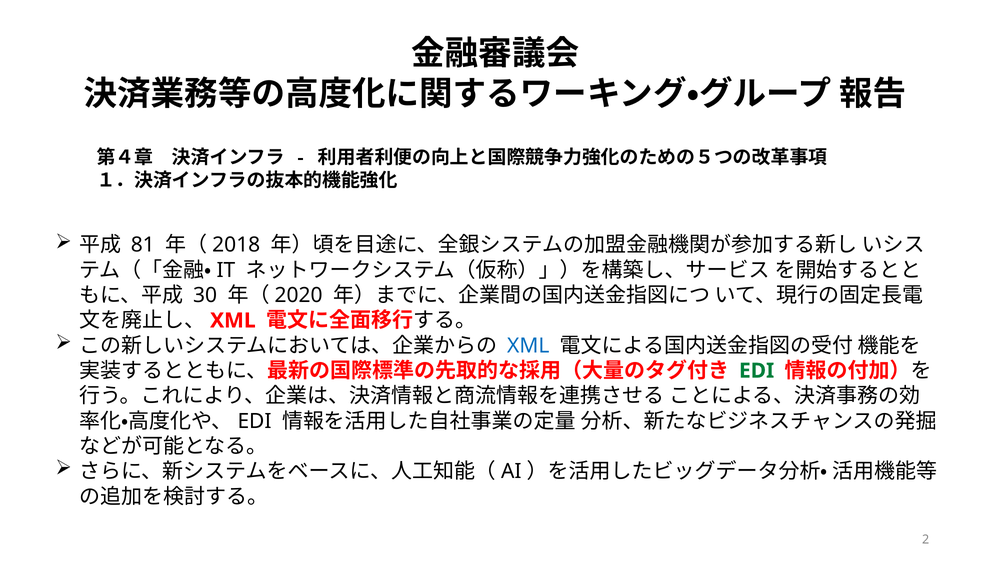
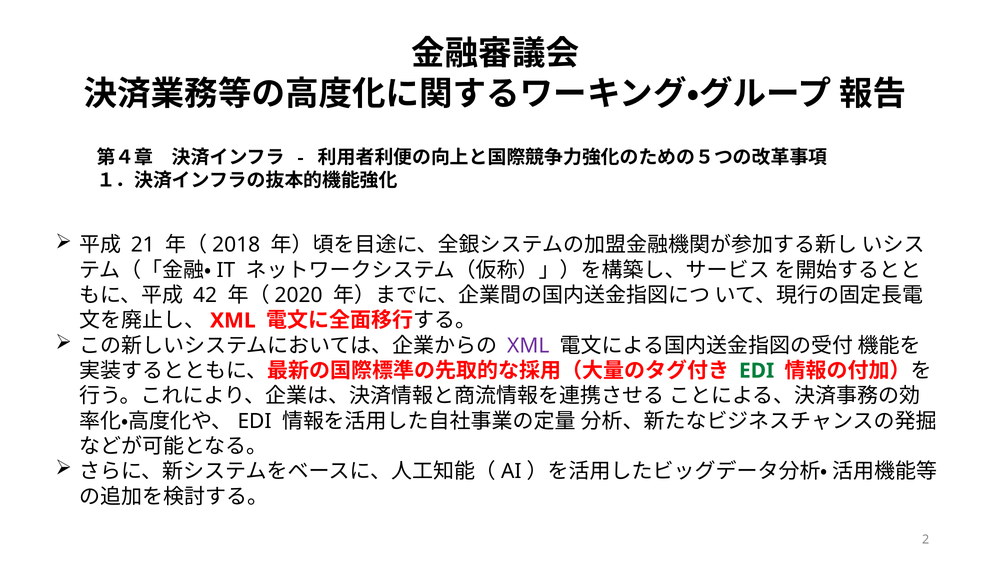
81: 81 -> 21 (143, 245)
30: 30 -> 42 (205, 295)
XML colour: blue -> purple (528, 346)
